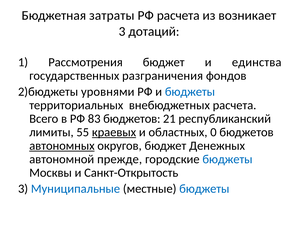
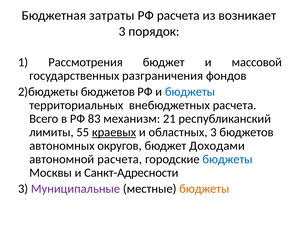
дотаций: дотаций -> порядок (154, 31)
единства: единства -> массовой (257, 62)
2)бюджеты уровнями: уровнями -> бюджетов (108, 92)
83 бюджетов: бюджетов -> механизм (132, 119)
областных 0: 0 -> 3 (213, 132)
автономных underline: present -> none (62, 146)
Денежных: Денежных -> Доходами (217, 146)
автономной прежде: прежде -> расчета (120, 159)
Санкт-Открытость: Санкт-Открытость -> Санкт-Адресности (131, 173)
Муниципальные colour: blue -> purple (76, 189)
бюджеты colour: blue -> orange (204, 189)
